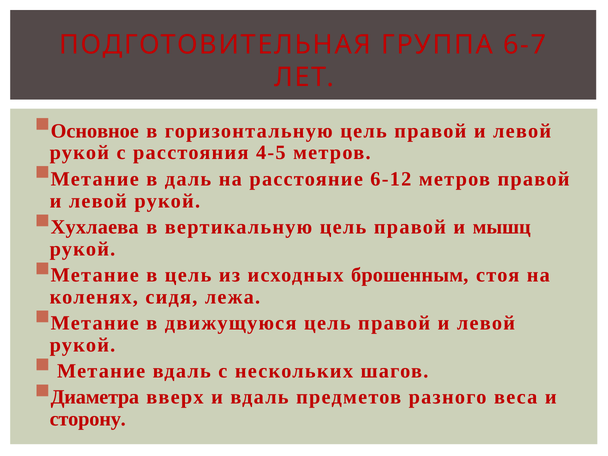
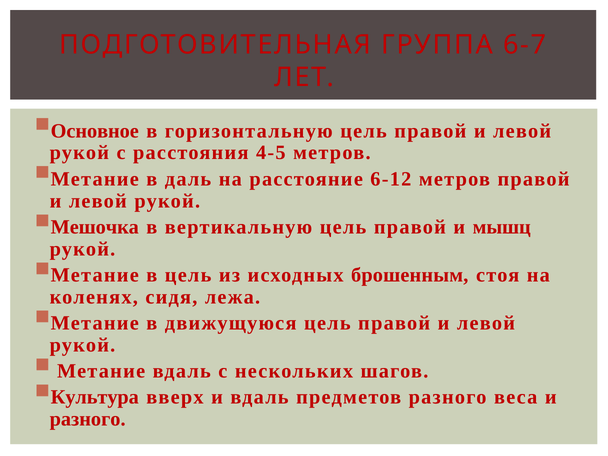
Хухлаева: Хухлаева -> Мешочка (95, 227)
Диаметра: Диаметра -> Культура (95, 397)
сторону: сторону -> разного (88, 419)
